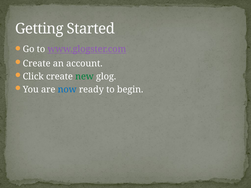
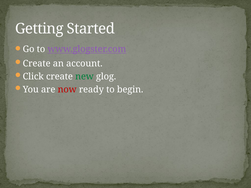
now colour: blue -> red (67, 90)
